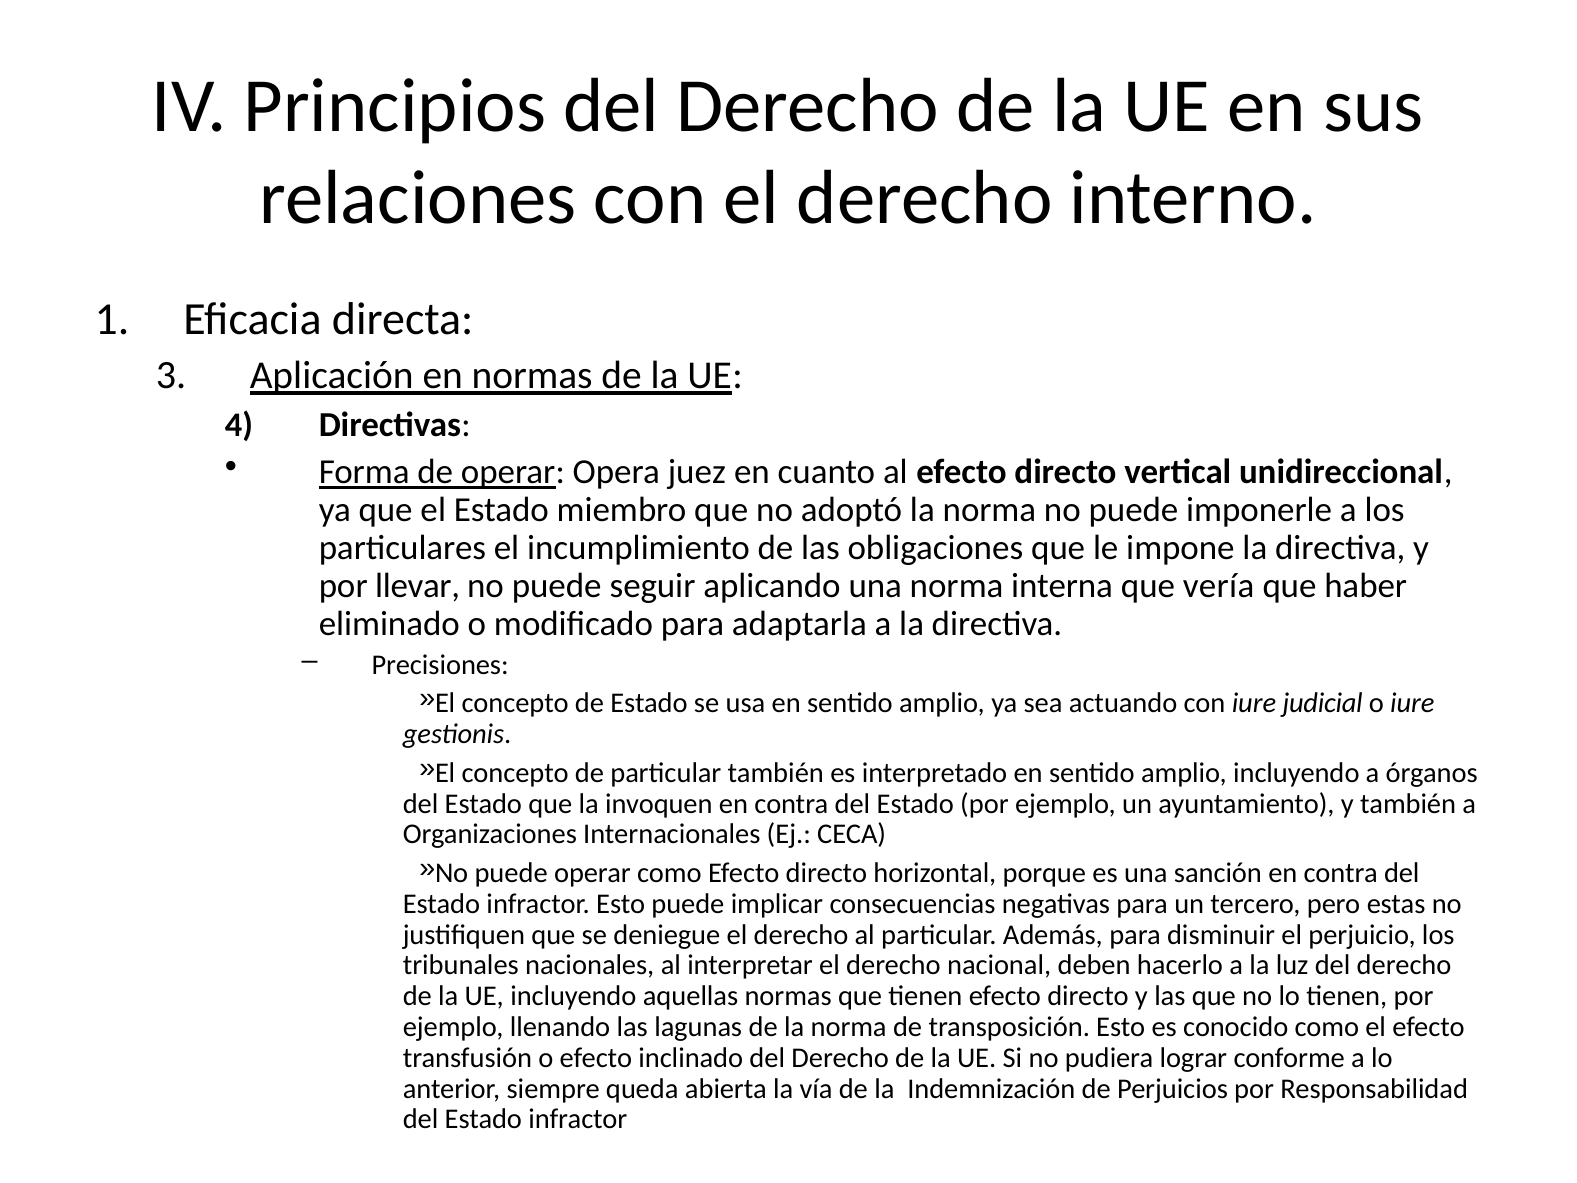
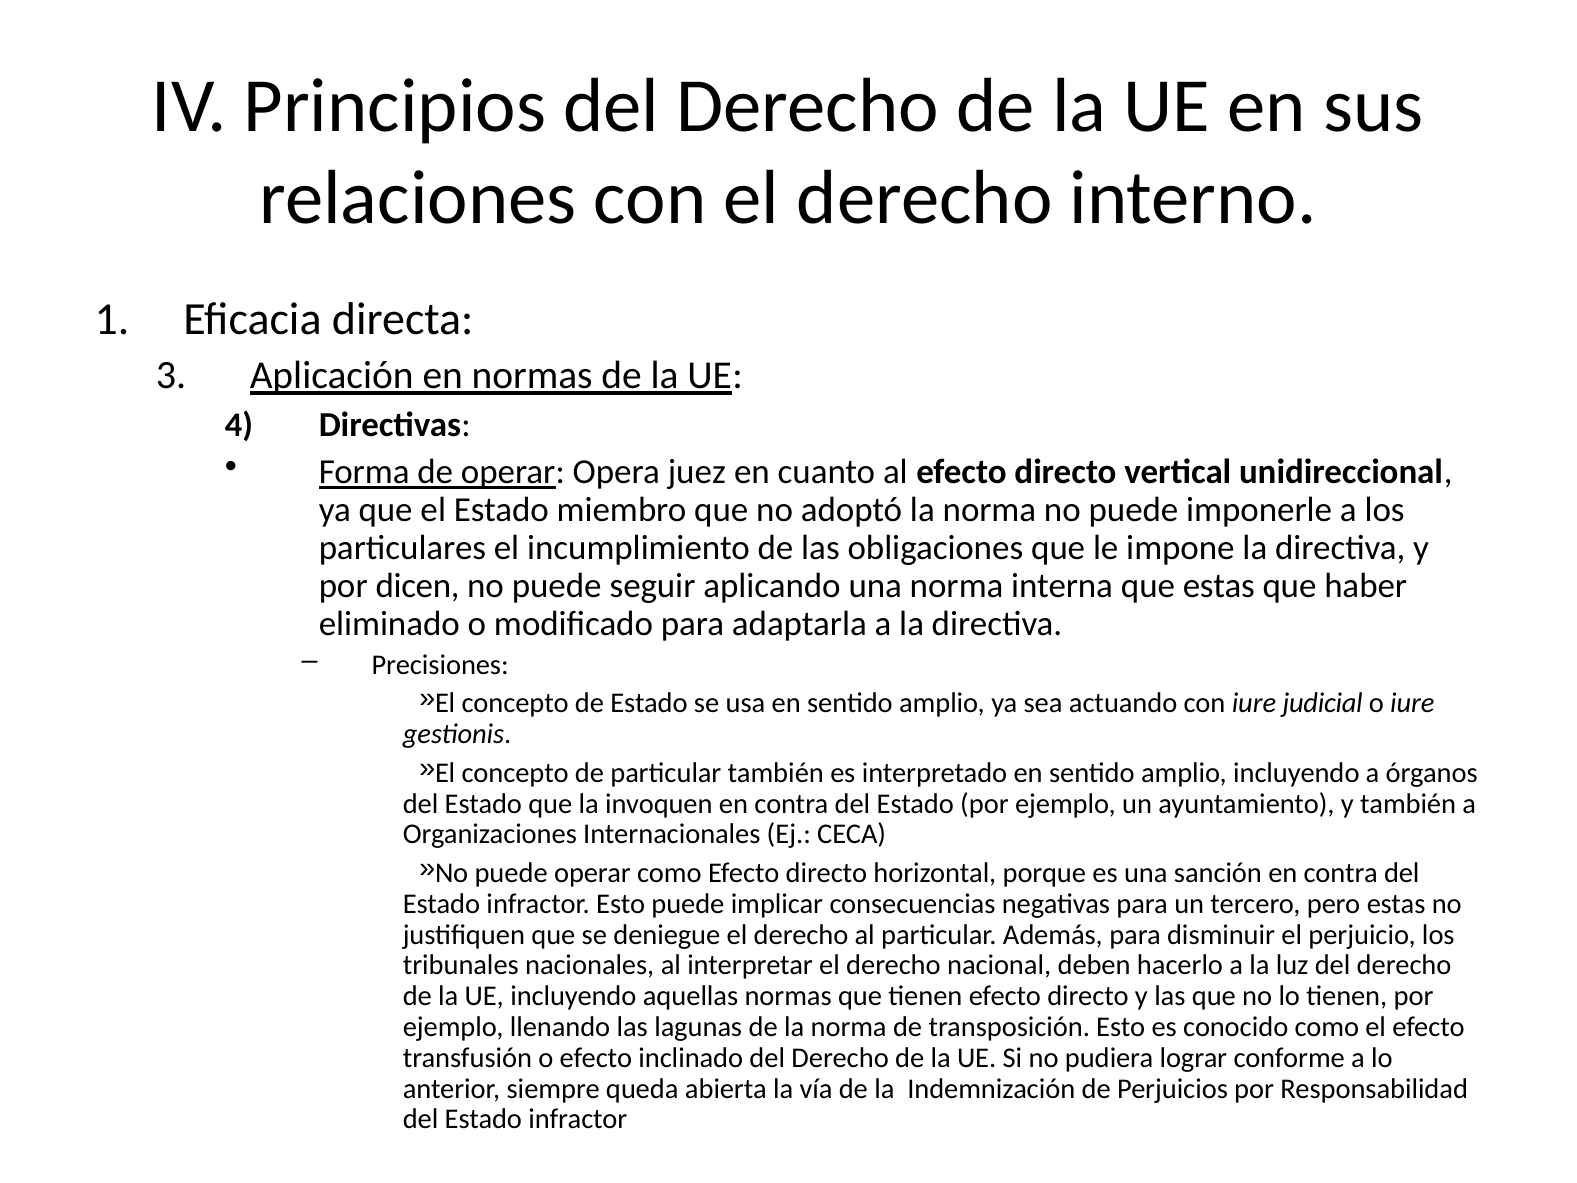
llevar: llevar -> dicen (418, 586)
que vería: vería -> estas (1219, 586)
